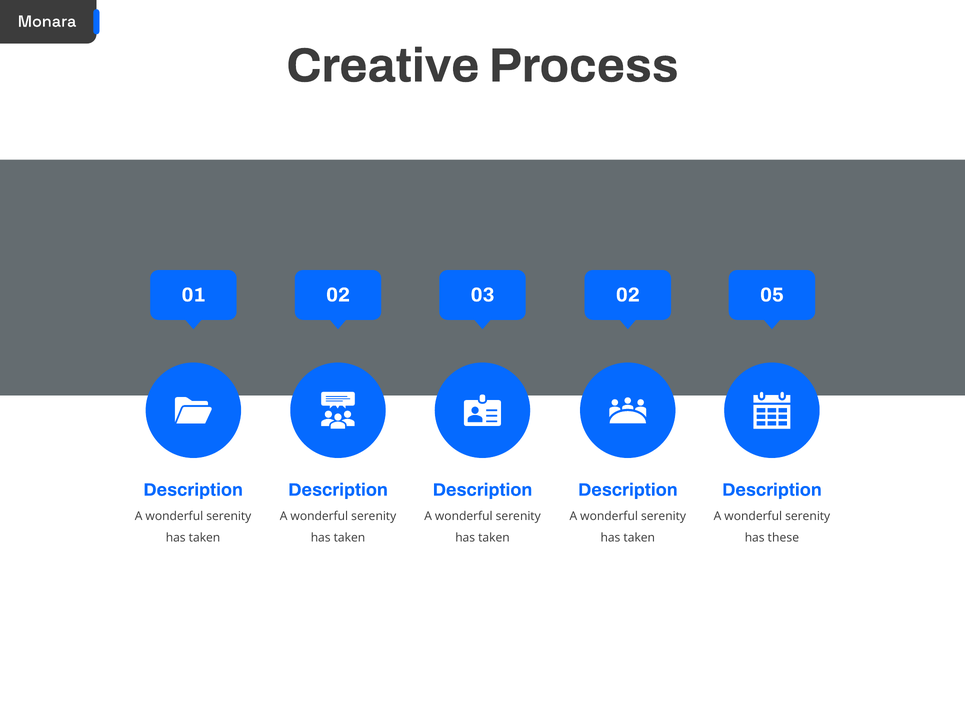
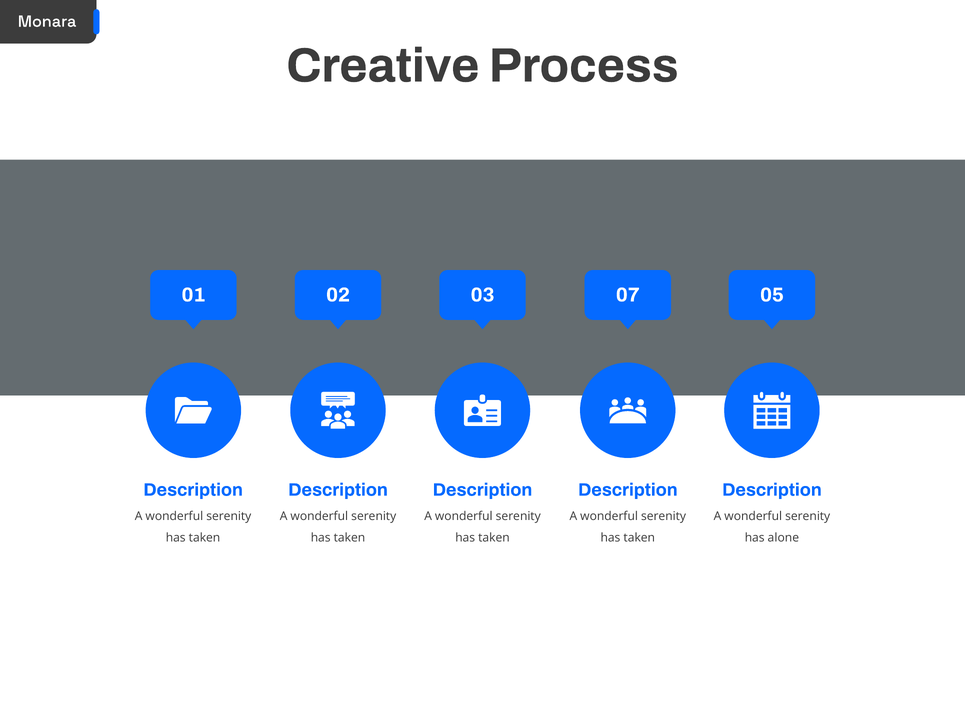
01 02: 02 -> 07 (628, 295)
these: these -> alone (783, 538)
